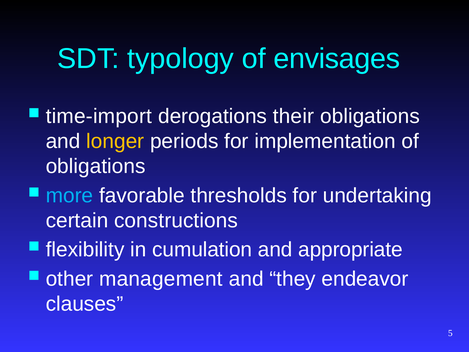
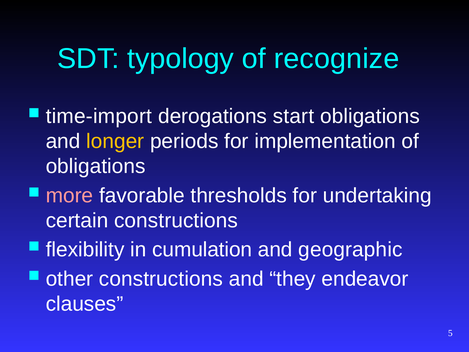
envisages: envisages -> recognize (337, 59)
their: their -> start (294, 116)
more colour: light blue -> pink (69, 195)
appropriate: appropriate -> geographic (350, 250)
other management: management -> constructions (161, 279)
